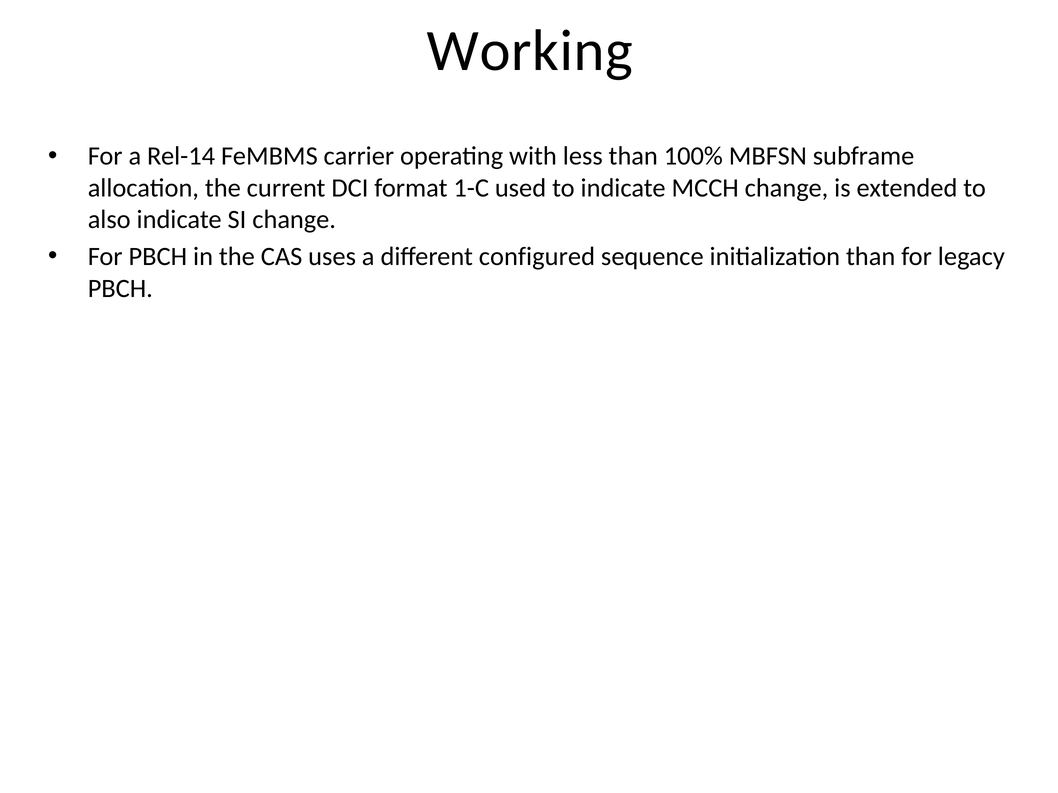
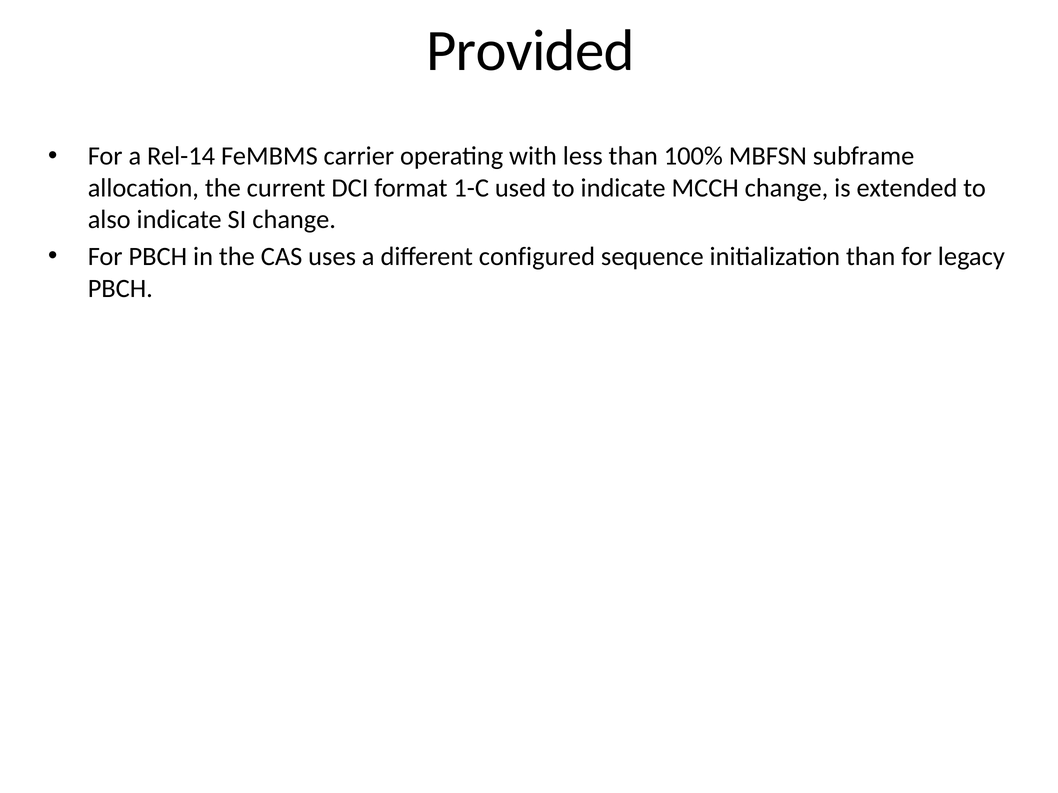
Working: Working -> Provided (530, 51)
